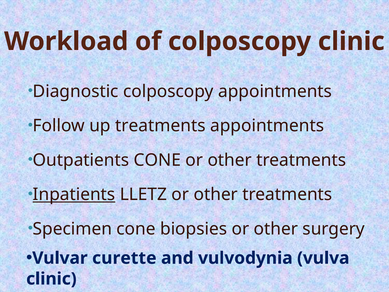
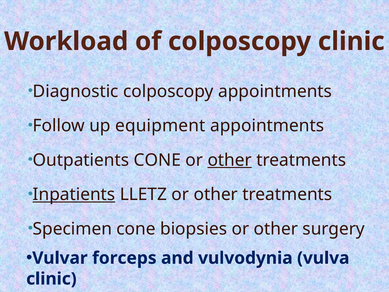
up treatments: treatments -> equipment (160, 126)
other underline: none -> present (230, 160)
curette: curette -> forceps (124, 258)
